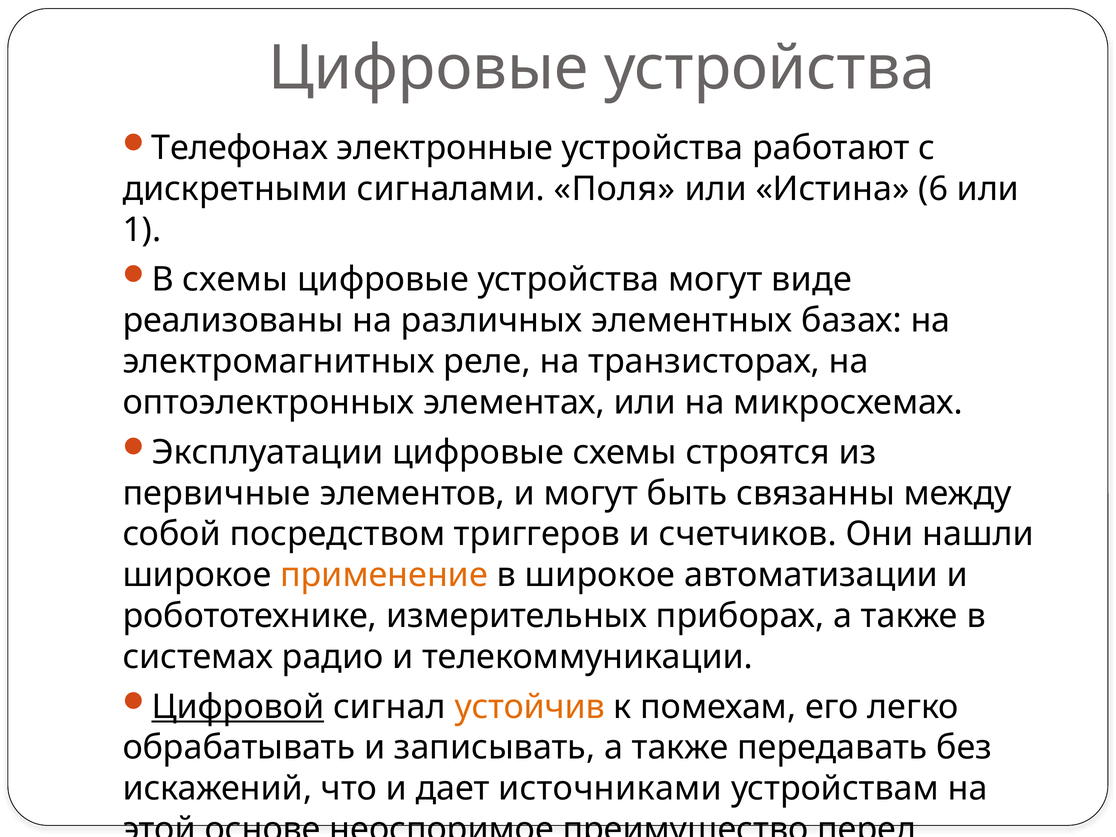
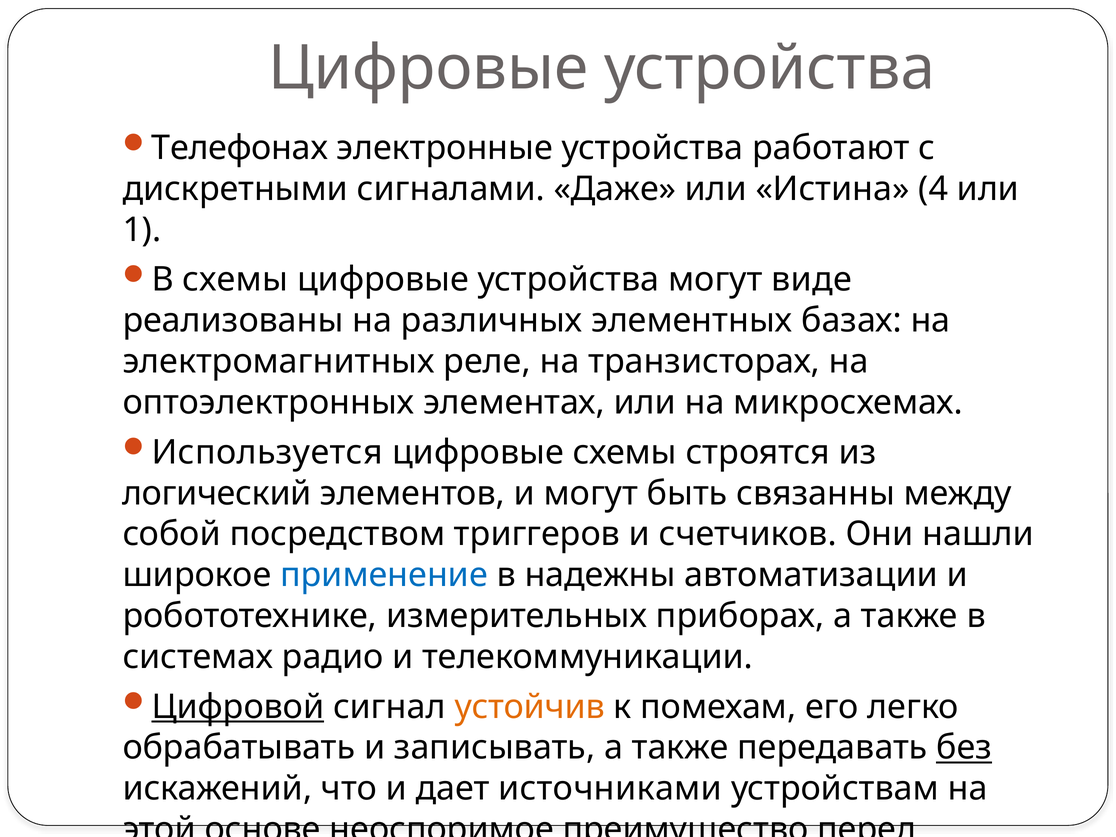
Поля: Поля -> Даже (615, 189)
6: 6 -> 4 (933, 189)
Эксплуатации: Эксплуатации -> Используется (267, 452)
первичные: первичные -> логический (217, 493)
применение colour: orange -> blue (384, 575)
в широкое: широкое -> надежны (600, 575)
без underline: none -> present (964, 748)
